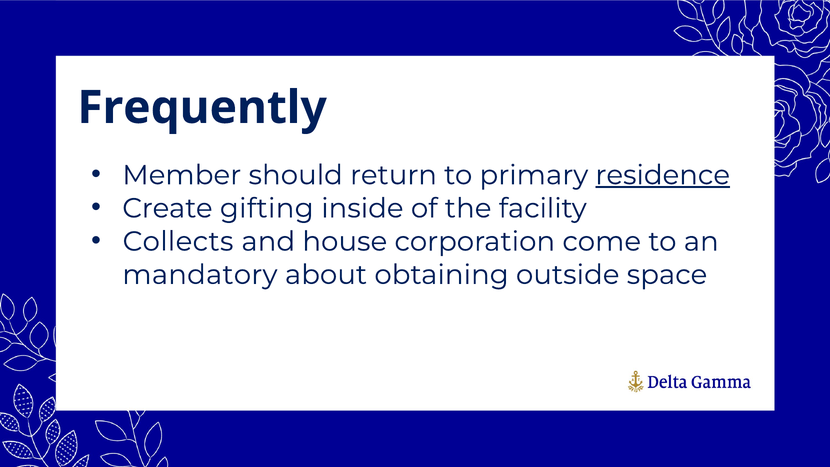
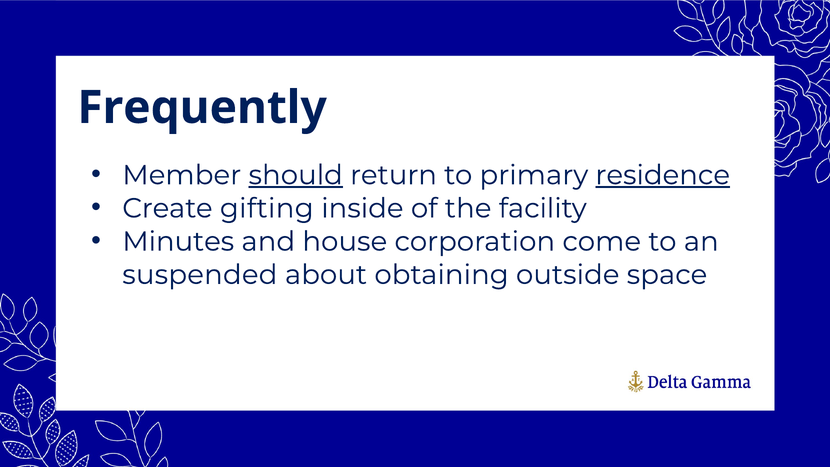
should underline: none -> present (296, 175)
Collects: Collects -> Minutes (178, 242)
mandatory: mandatory -> suspended (200, 275)
